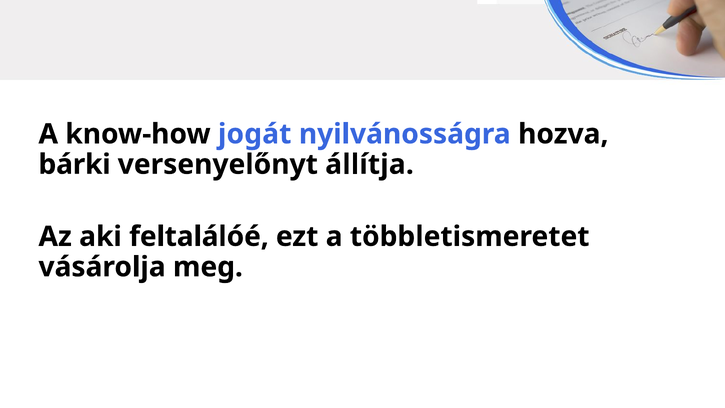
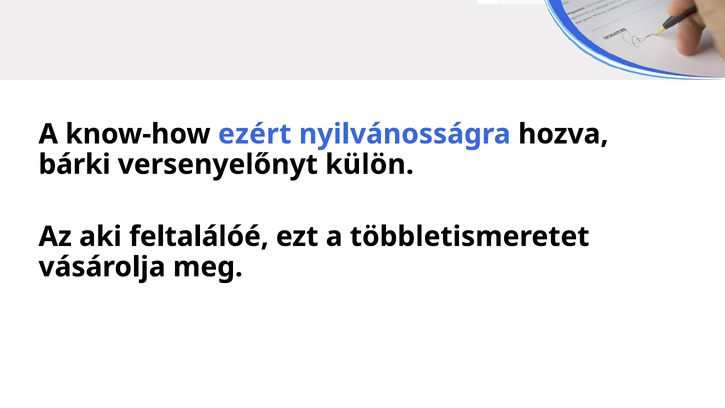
jogát: jogát -> ezért (255, 134)
állítja: állítja -> külön (369, 164)
